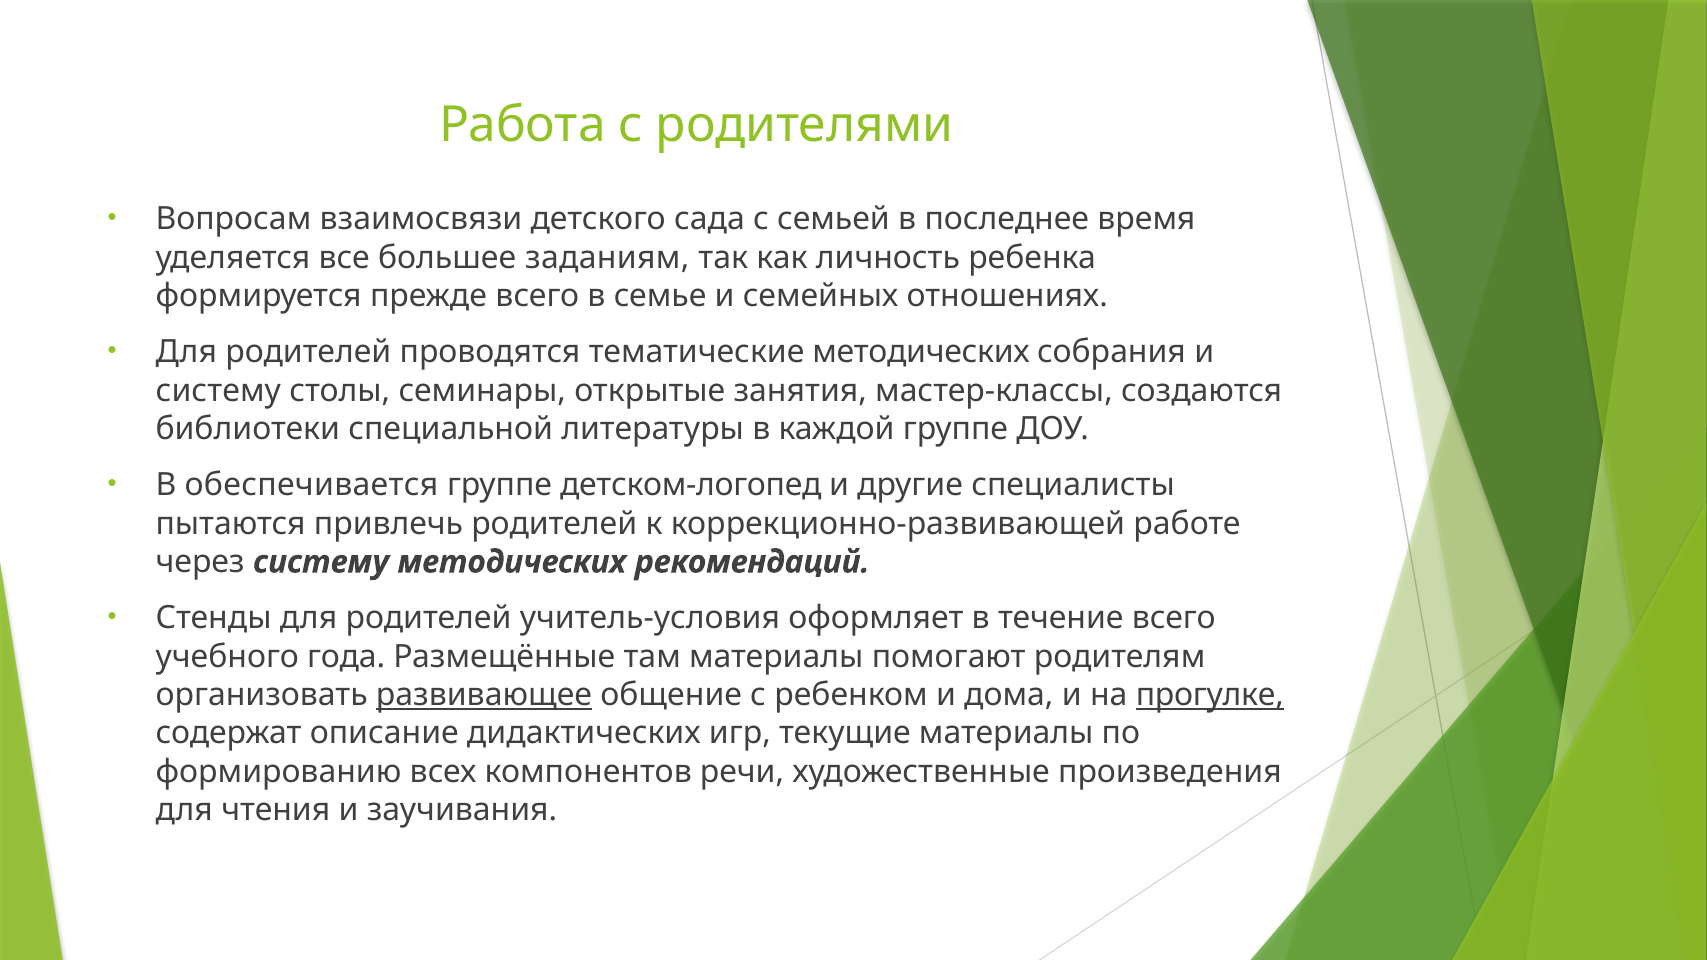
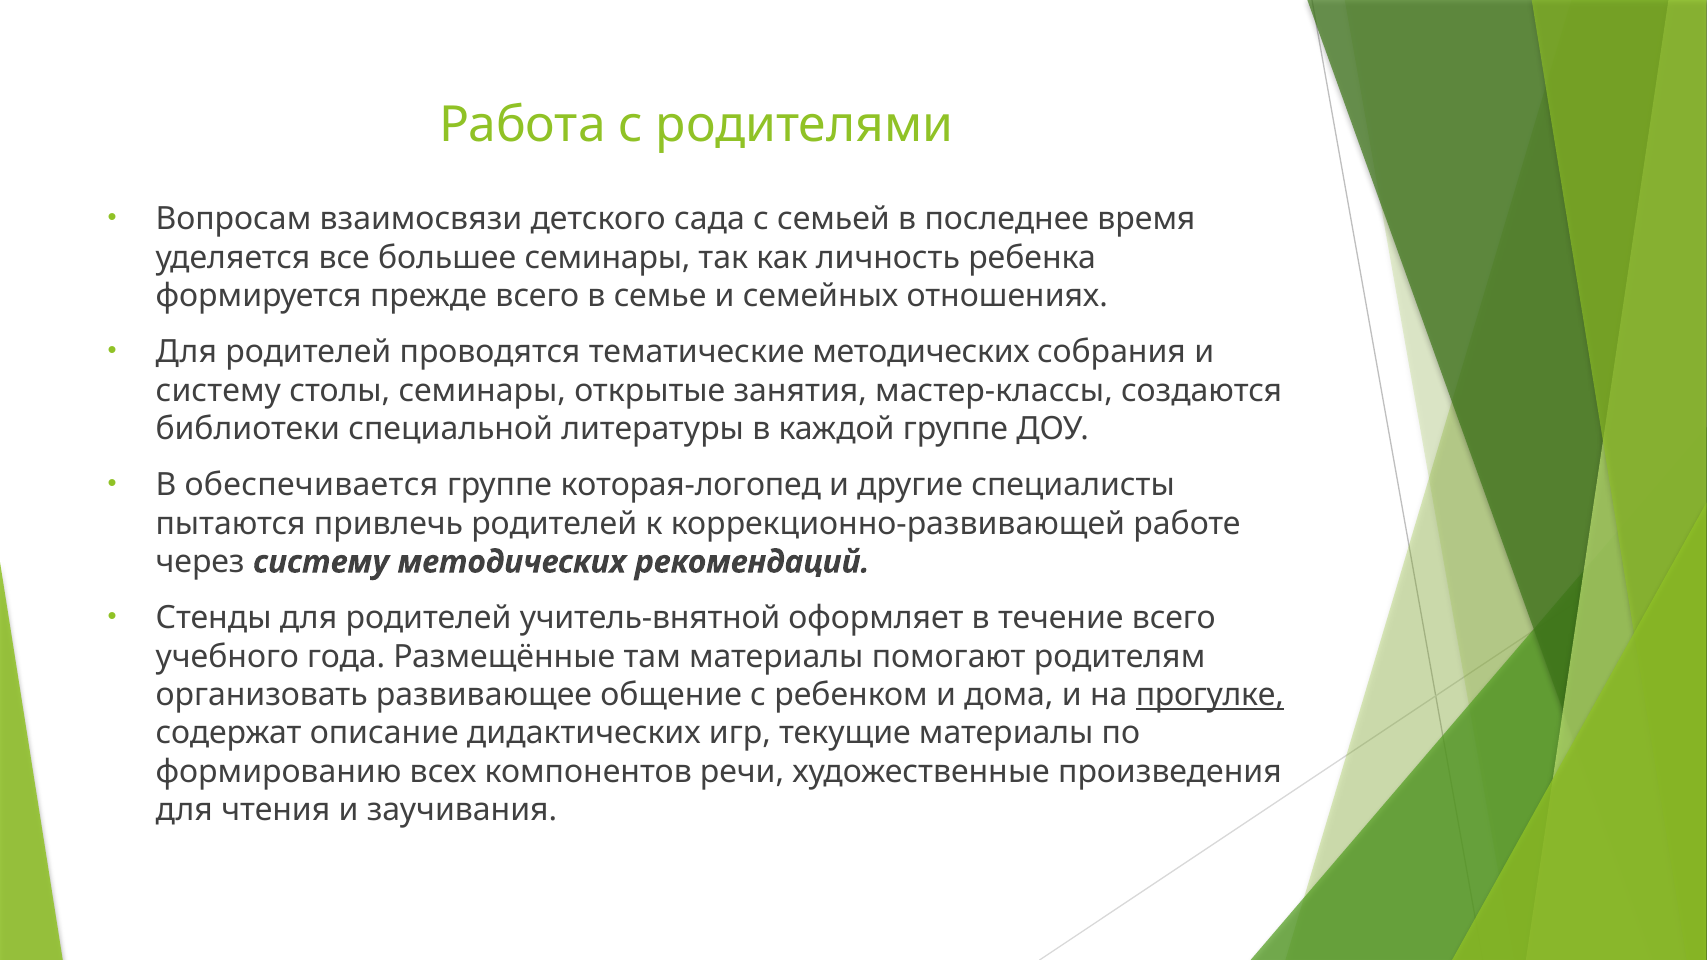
большее заданиям: заданиям -> семинары (608, 258)
детском-логопед: детском-логопед -> которая-логопед (691, 485)
учитель-условия: учитель-условия -> учитель-внятной (650, 618)
развивающее underline: present -> none (484, 695)
